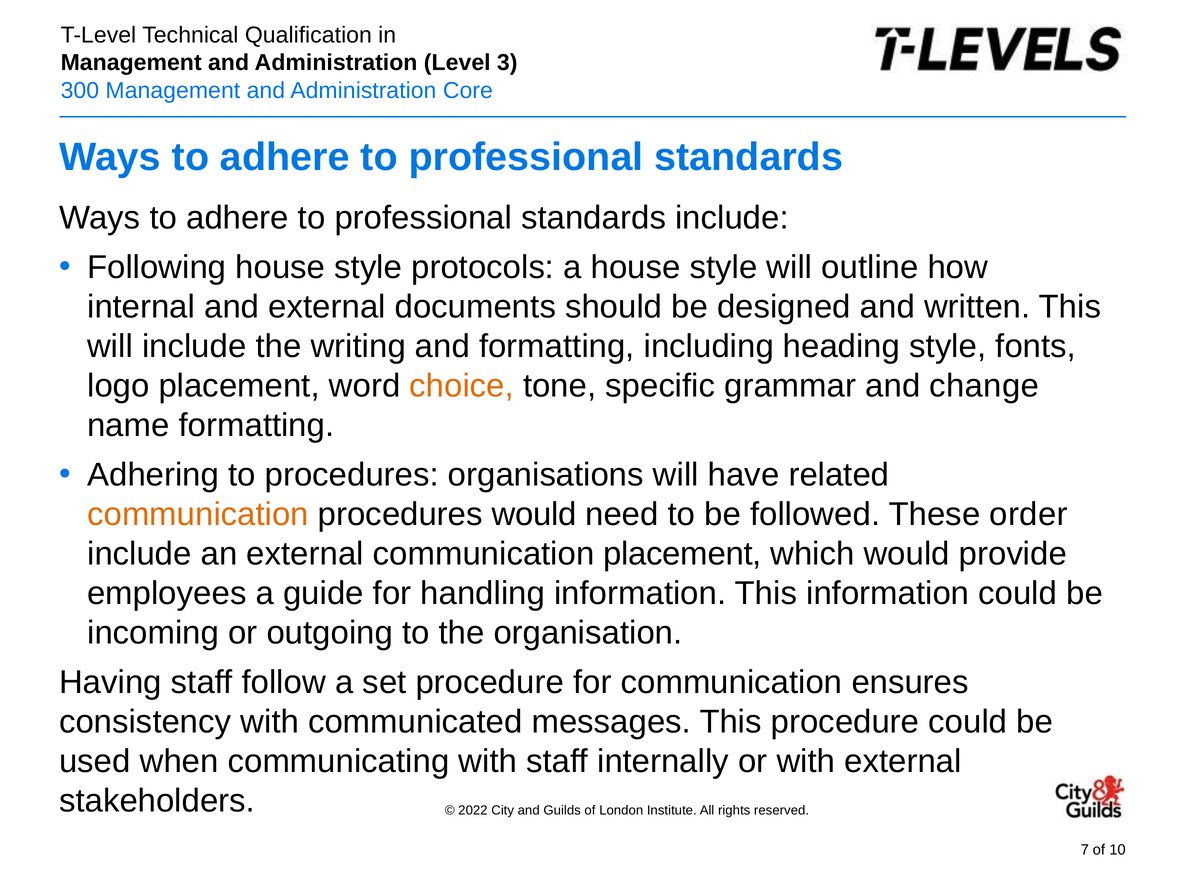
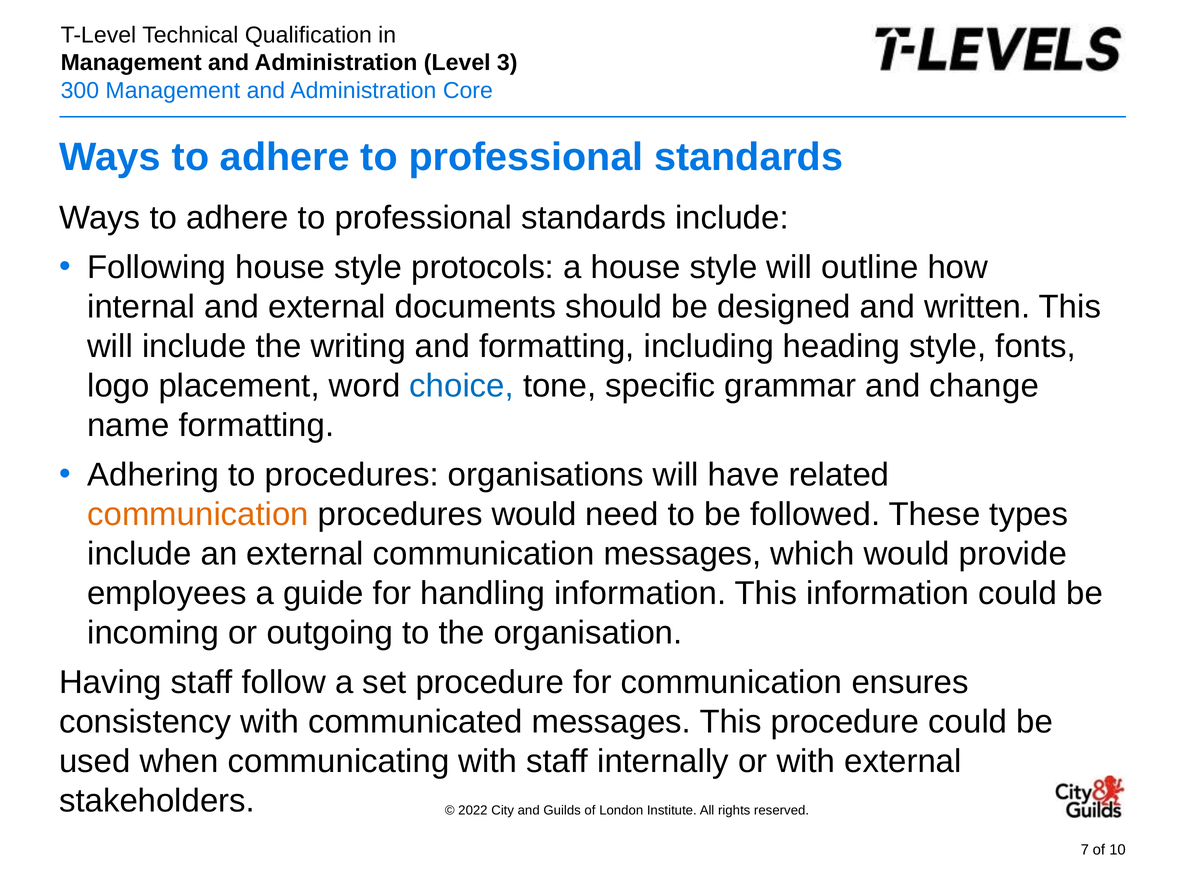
choice colour: orange -> blue (462, 386)
order: order -> types (1029, 514)
communication placement: placement -> messages (682, 554)
